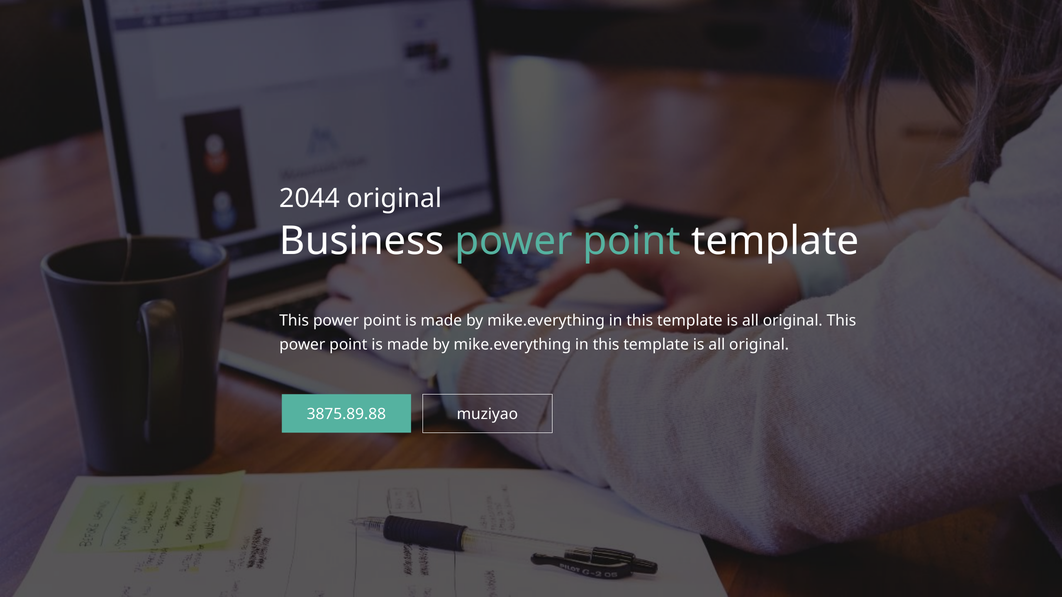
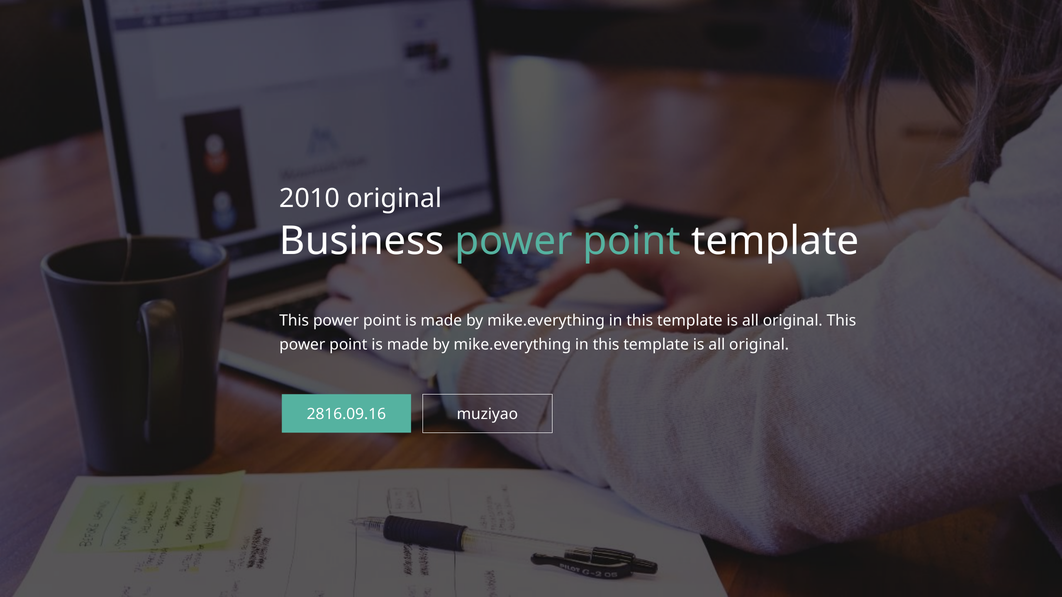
2044: 2044 -> 2010 (310, 199)
3875.89.88: 3875.89.88 -> 2816.09.16 (346, 415)
